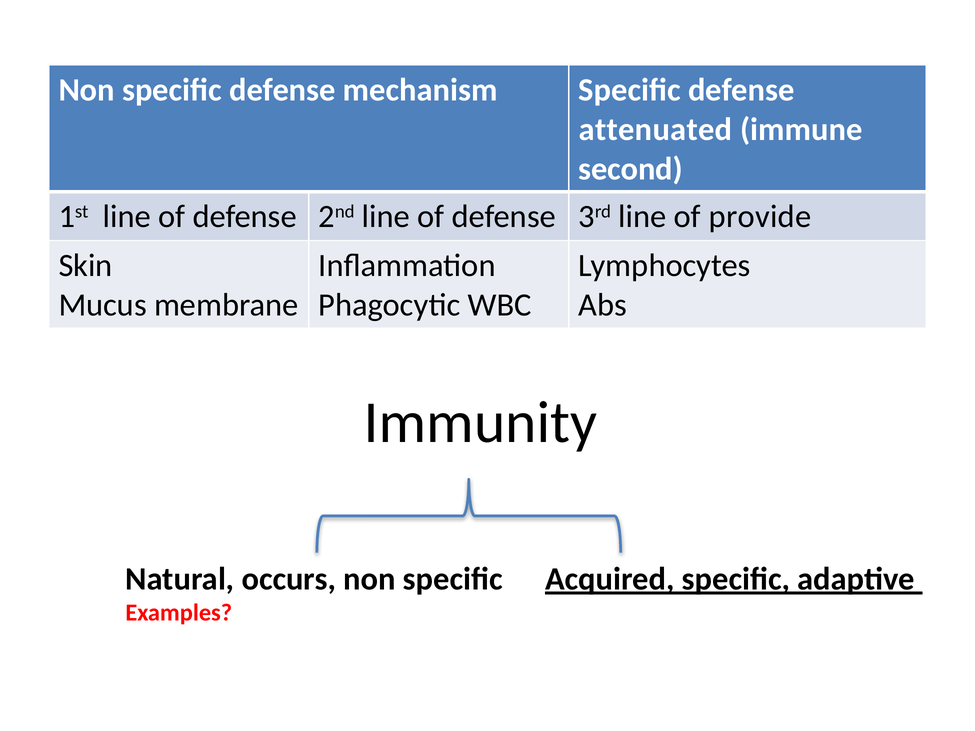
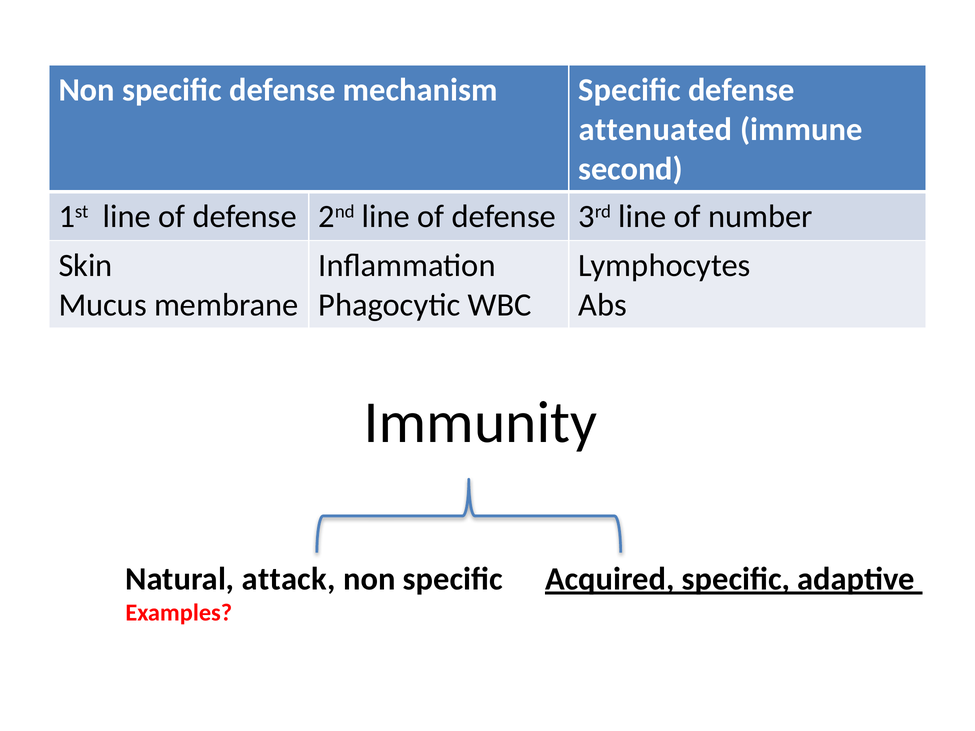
provide: provide -> number (760, 217)
occurs: occurs -> attack (289, 579)
